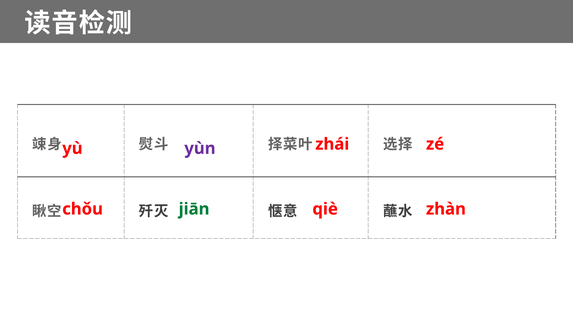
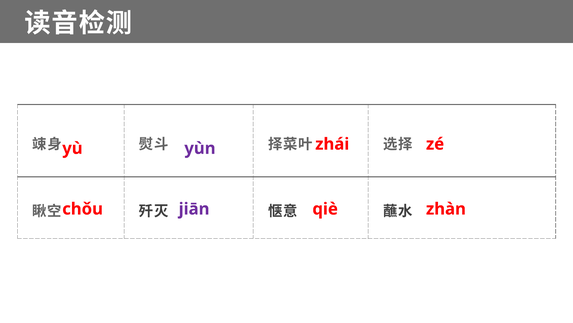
jiān colour: green -> purple (194, 209)
